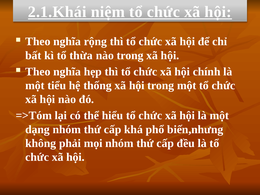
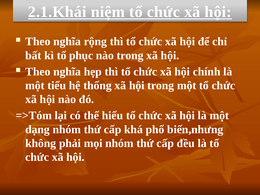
thừa: thừa -> phục (81, 55)
